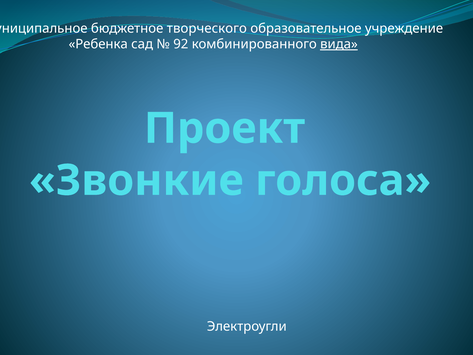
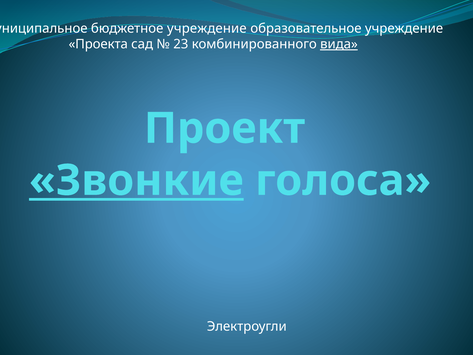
бюджетное творческого: творческого -> учреждение (207, 28)
Ребенка: Ребенка -> Проекта (98, 44)
92: 92 -> 23 (181, 44)
Звонкие underline: none -> present (136, 180)
